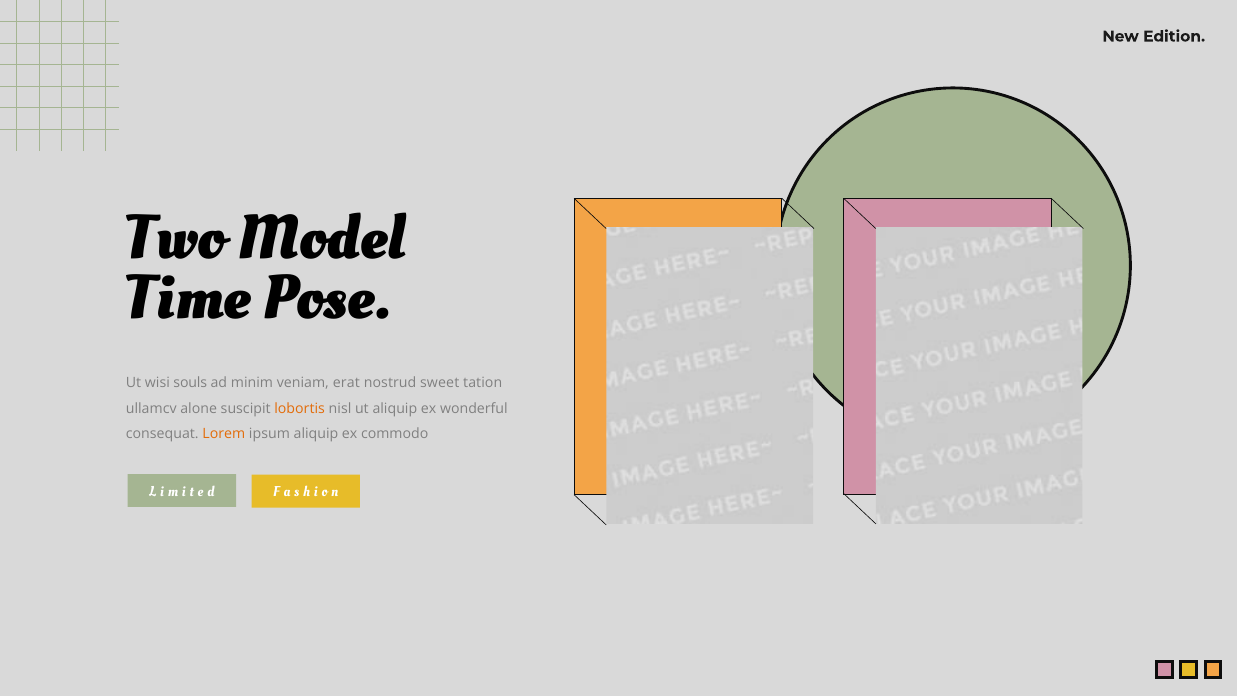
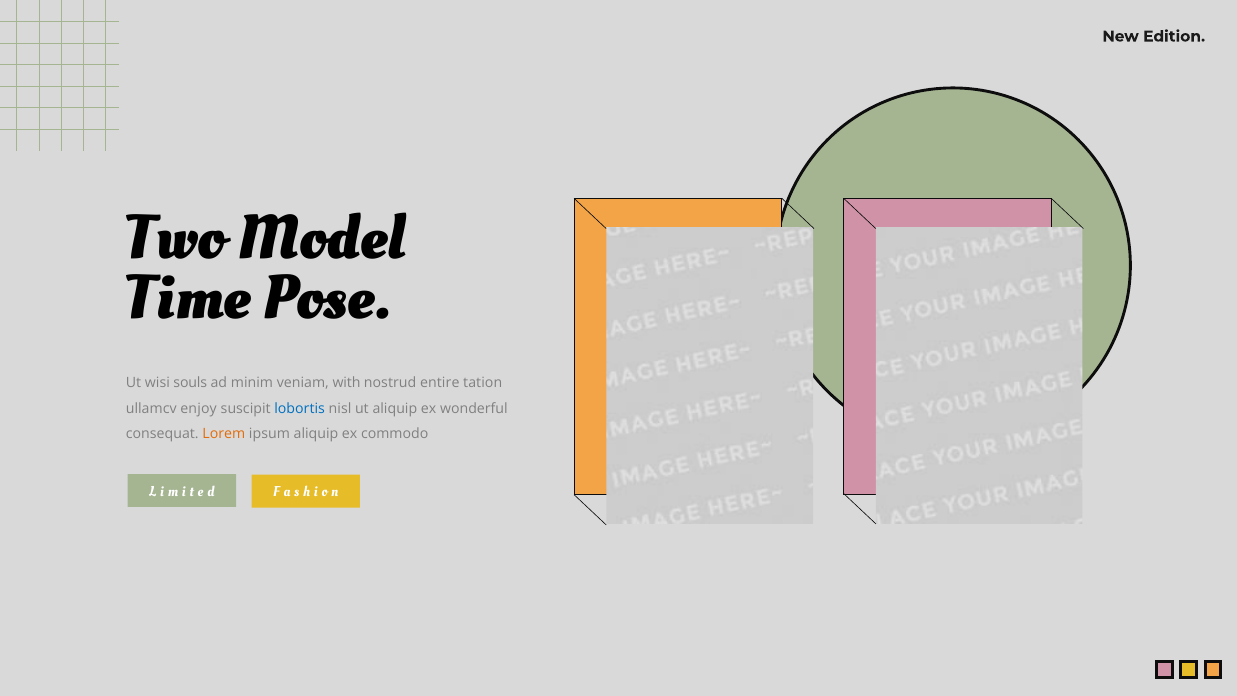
erat: erat -> with (347, 383)
sweet: sweet -> entire (440, 383)
alone: alone -> enjoy (199, 408)
lobortis colour: orange -> blue (300, 408)
